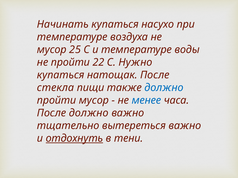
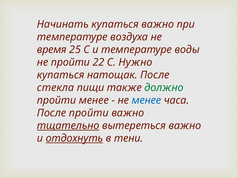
купаться насухо: насухо -> важно (158, 24)
мусор: мусор -> время (52, 50)
должно colour: blue -> green (164, 88)
пройти мусор: мусор -> менее (94, 101)
После должно: должно -> пройти (89, 113)
тщательно underline: none -> present (68, 126)
